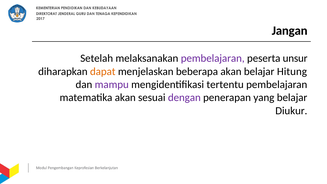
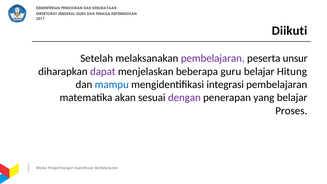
Jangan: Jangan -> Diikuti (290, 31)
dapat colour: orange -> purple (103, 71)
beberapa akan: akan -> guru (231, 71)
mampu colour: purple -> blue (112, 84)
tertentu: tertentu -> integrasi (225, 84)
Diukur: Diukur -> Proses (291, 111)
